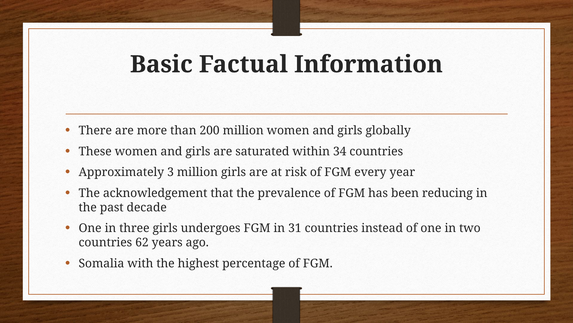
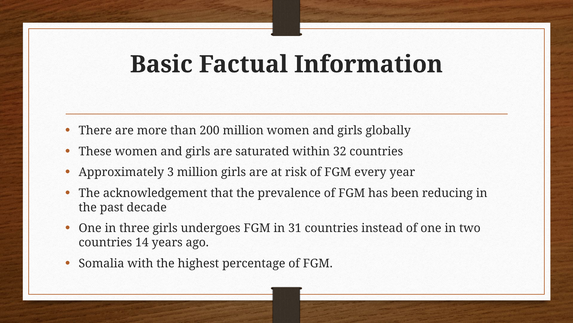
34: 34 -> 32 (340, 151)
62: 62 -> 14 (142, 242)
